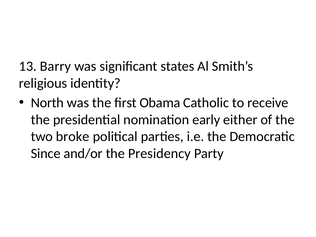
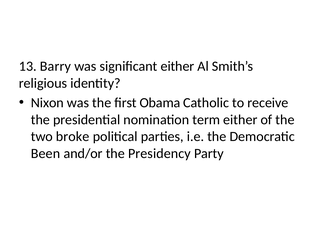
significant states: states -> either (177, 66)
North: North -> Nixon (47, 103)
early: early -> term (206, 120)
Since: Since -> Been (46, 153)
